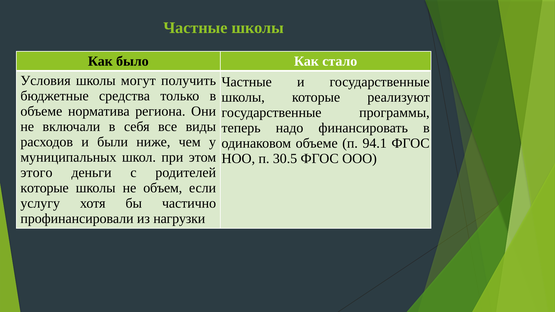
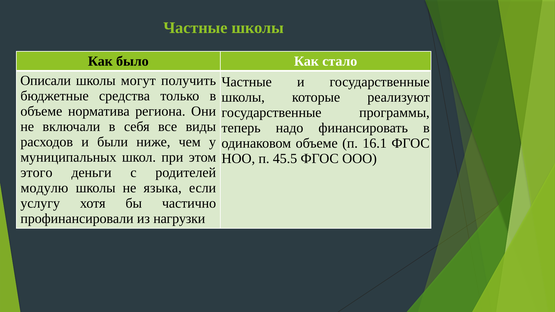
Условия: Условия -> Описали (46, 81)
94.1: 94.1 -> 16.1 (375, 143)
30.5: 30.5 -> 45.5 (285, 159)
которые: которые -> модулю (44, 188)
объем: объем -> языка (163, 188)
